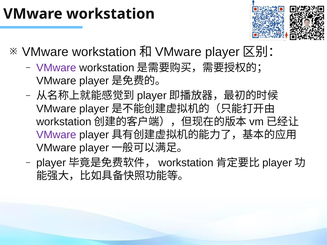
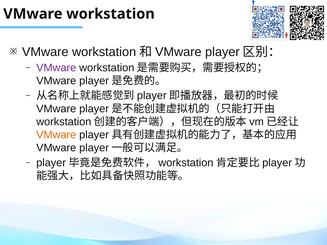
VMware colour: purple -> orange (56, 135)
